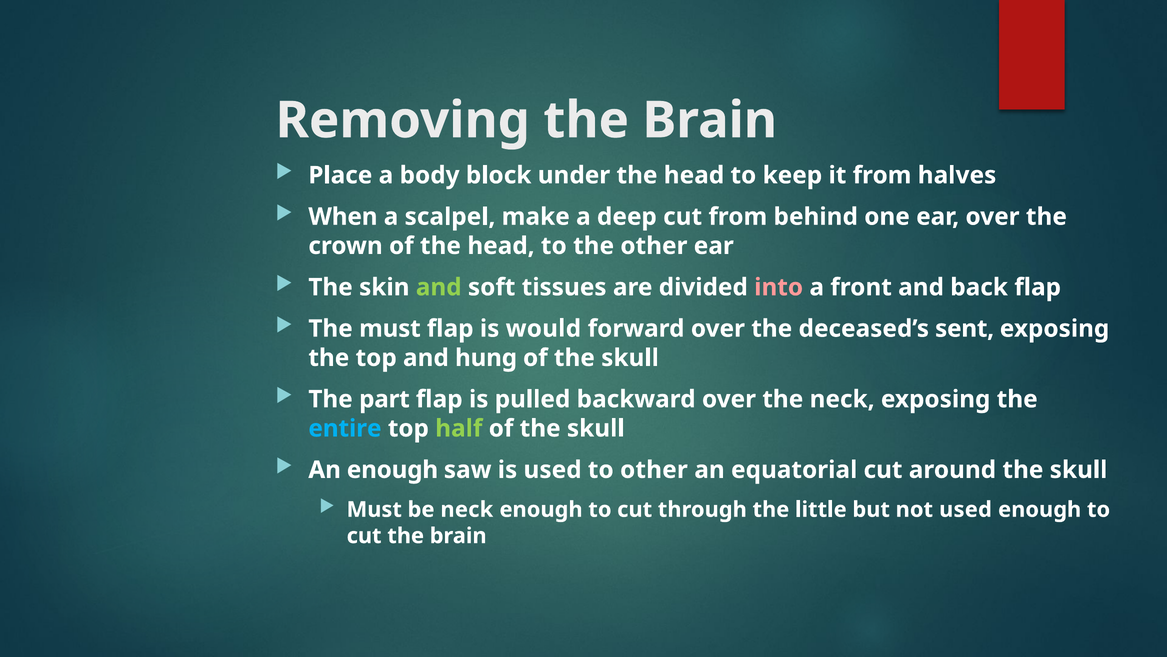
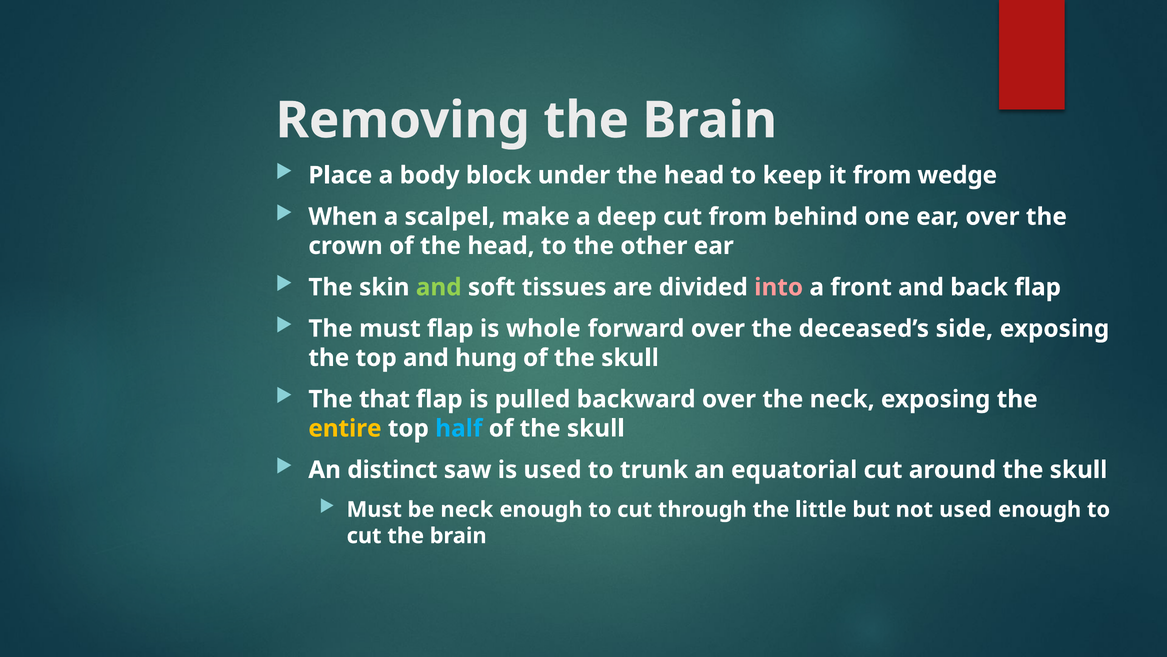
halves: halves -> wedge (957, 175)
would: would -> whole (543, 328)
sent: sent -> side (964, 328)
part: part -> that (384, 399)
entire colour: light blue -> yellow (345, 428)
half colour: light green -> light blue (459, 428)
An enough: enough -> distinct (392, 469)
to other: other -> trunk (654, 469)
